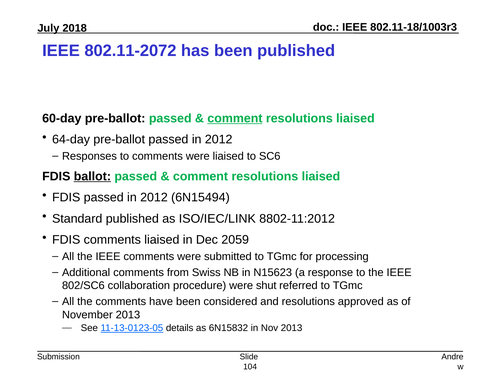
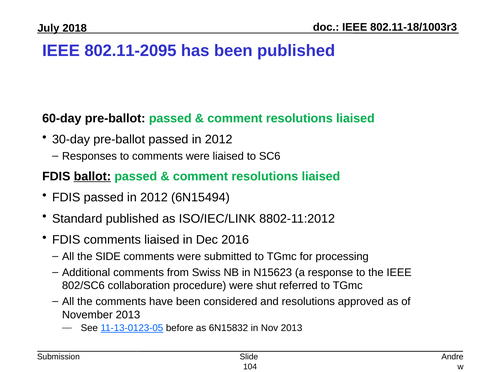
802.11-2072: 802.11-2072 -> 802.11-2095 (130, 51)
comment underline: present -> none (235, 118)
64-day: 64-day -> 30-day (71, 139)
2059: 2059 -> 2016 (235, 240)
All the IEEE: IEEE -> SIDE (108, 256)
details: details -> before (180, 328)
